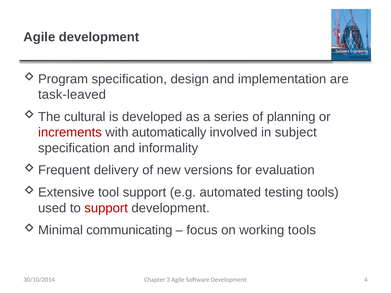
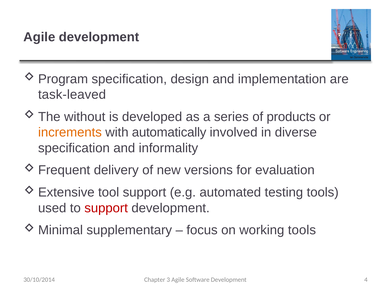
cultural: cultural -> without (85, 117)
planning: planning -> products (291, 117)
increments colour: red -> orange (70, 133)
subject: subject -> diverse (296, 133)
communicating: communicating -> supplementary (129, 230)
